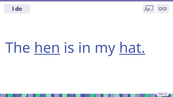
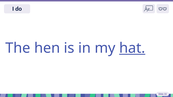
hen underline: present -> none (47, 48)
